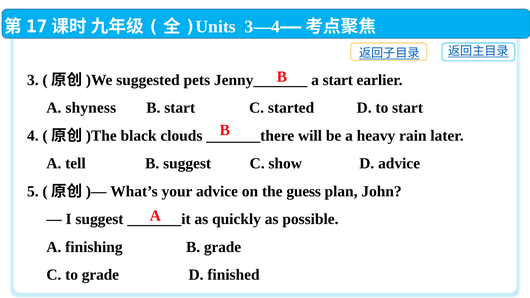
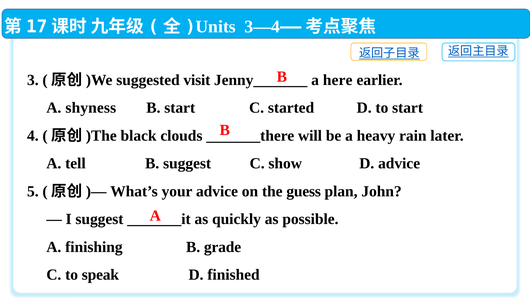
pets: pets -> visit (197, 80)
a start: start -> here (338, 80)
to grade: grade -> speak (100, 275)
